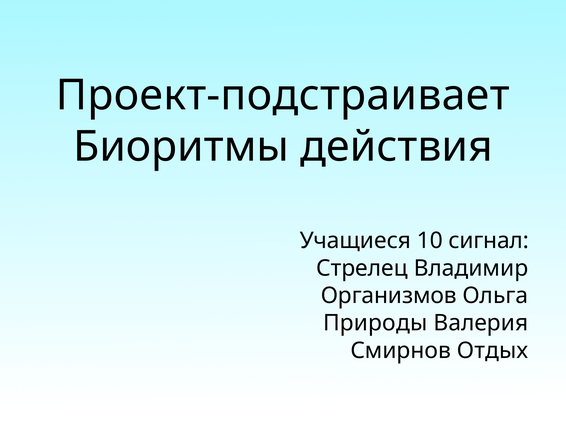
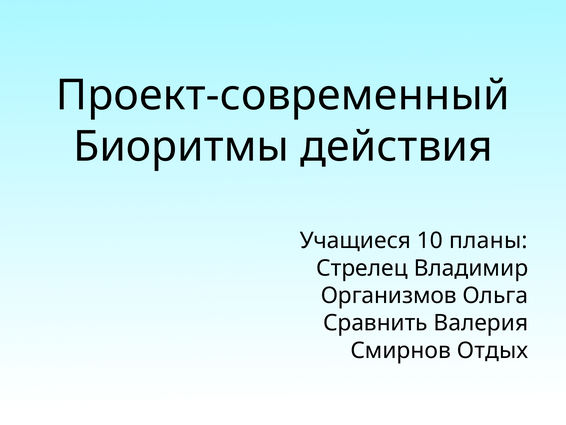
Проект-подстраивает: Проект-подстраивает -> Проект-современный (283, 95)
сигнал: сигнал -> планы (488, 240)
Природы: Природы -> Сравнить (375, 323)
